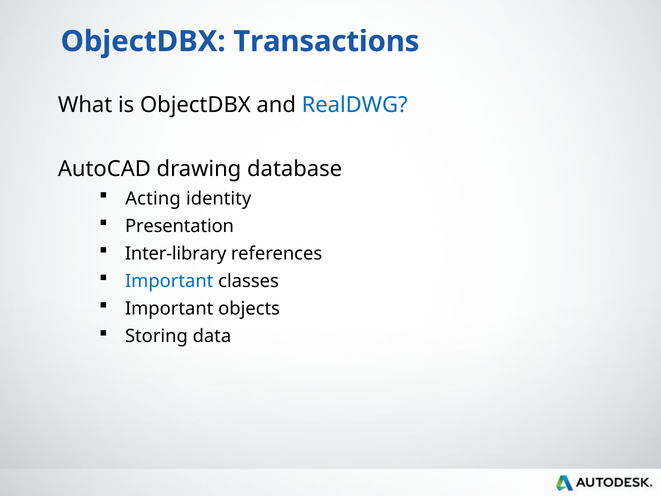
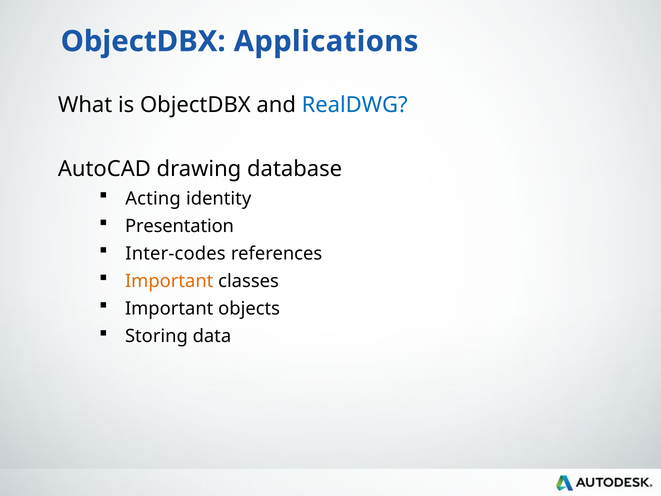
Transactions: Transactions -> Applications (326, 41)
Inter-library: Inter-library -> Inter-codes (175, 254)
Important colour: blue -> orange (169, 281)
